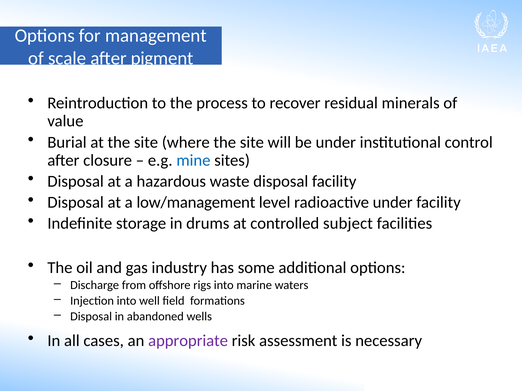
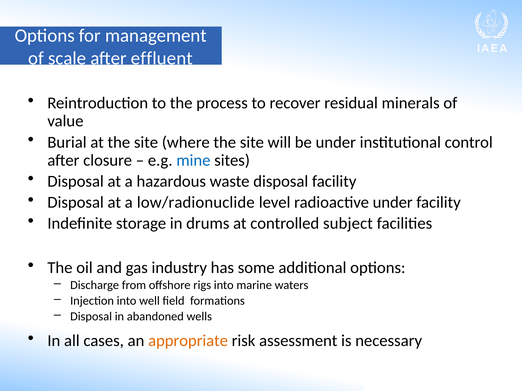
pigment: pigment -> effluent (162, 58)
low/management: low/management -> low/radionuclide (196, 203)
appropriate colour: purple -> orange (188, 341)
